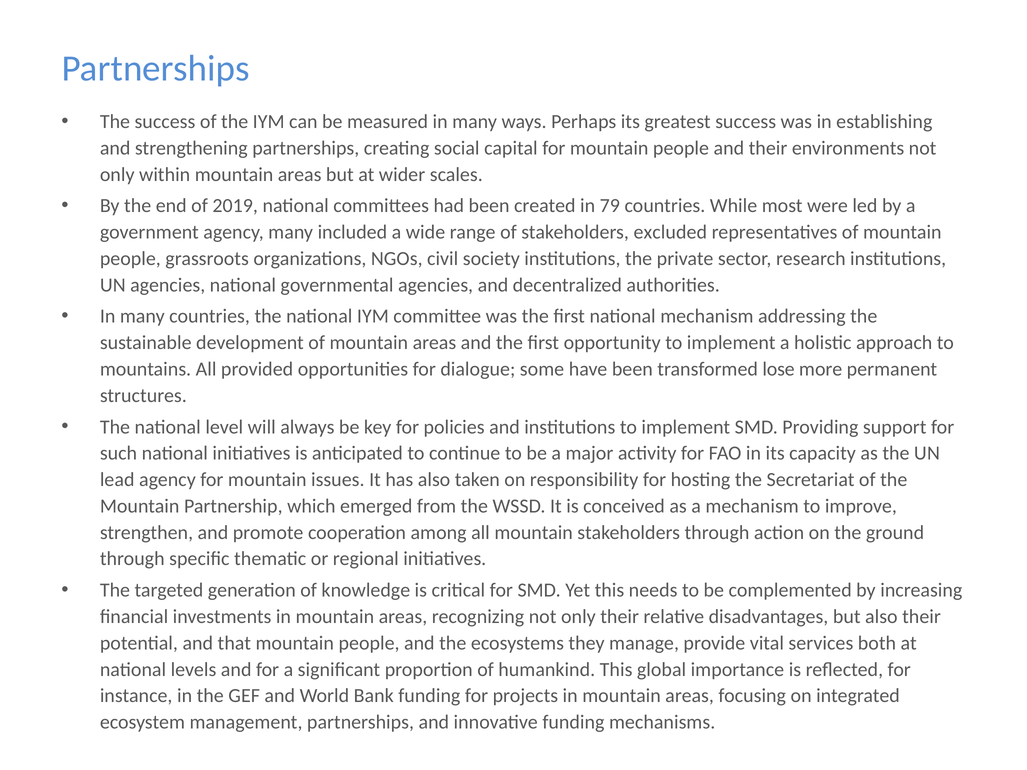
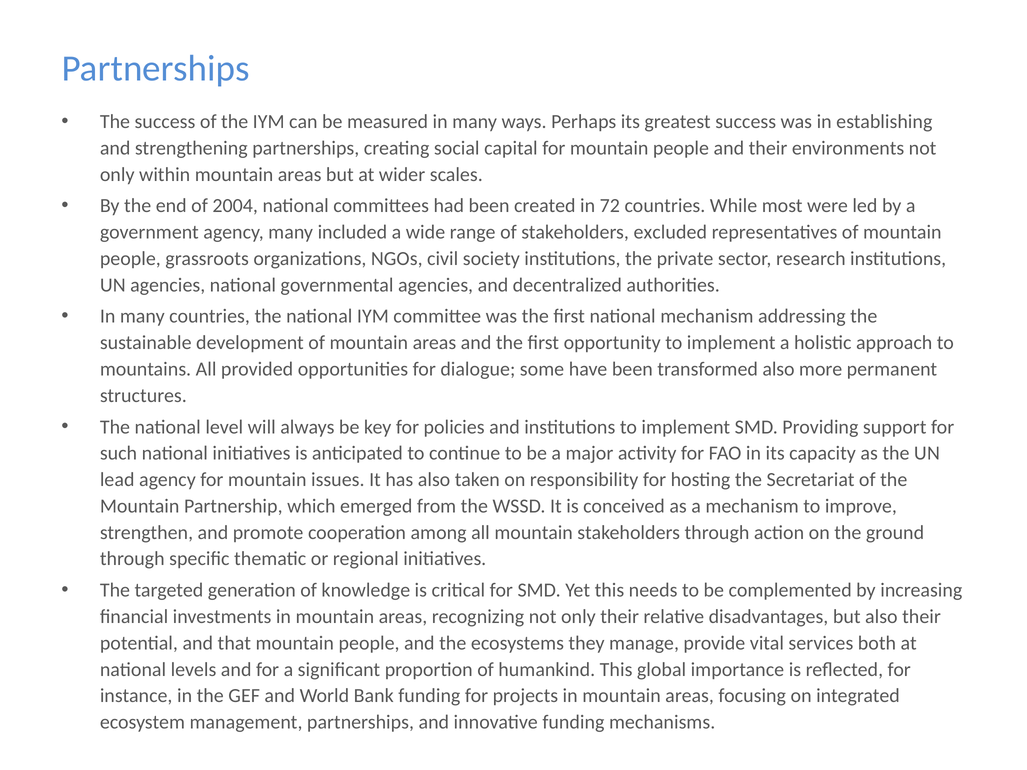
2019: 2019 -> 2004 (235, 206)
79: 79 -> 72 (610, 206)
transformed lose: lose -> also (779, 369)
